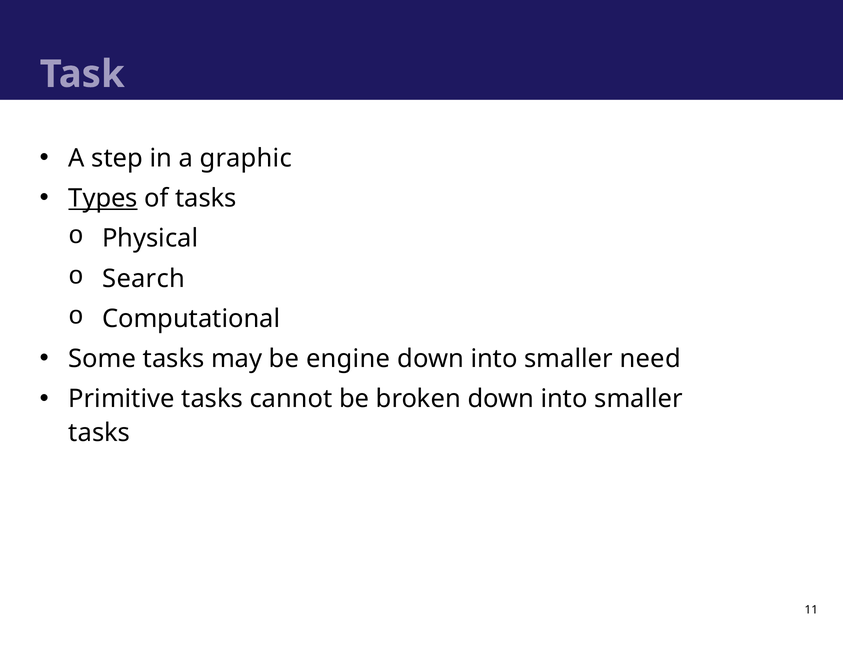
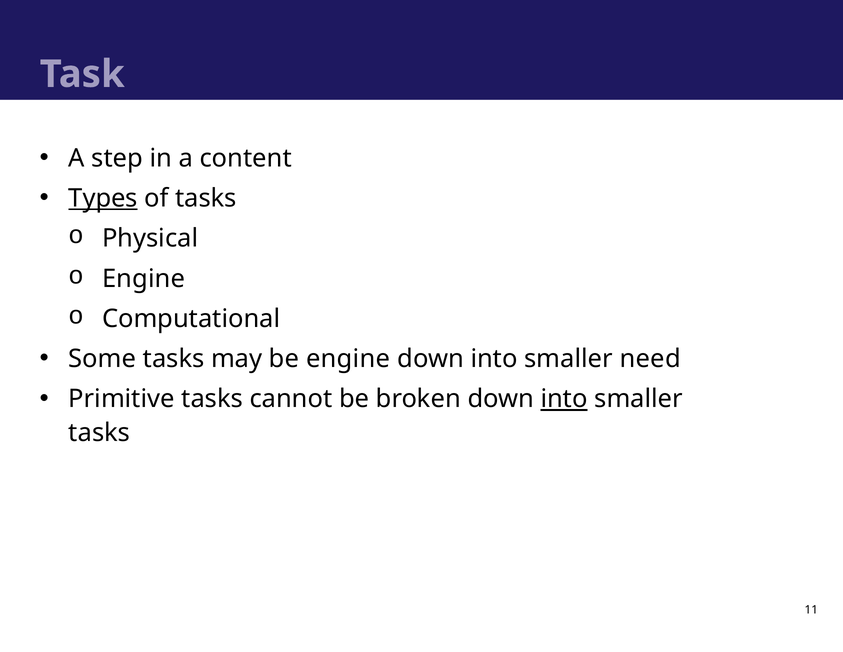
graphic: graphic -> content (246, 158)
Search: Search -> Engine (144, 278)
into underline: none -> present (564, 399)
